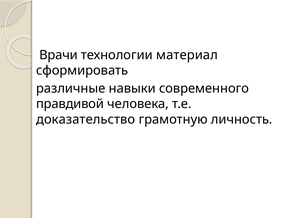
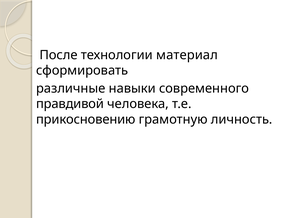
Врачи: Врачи -> После (59, 55)
доказательство: доказательство -> прикосновению (86, 119)
